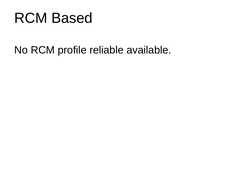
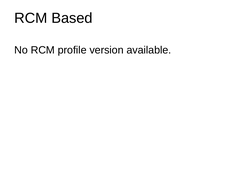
reliable: reliable -> version (107, 50)
